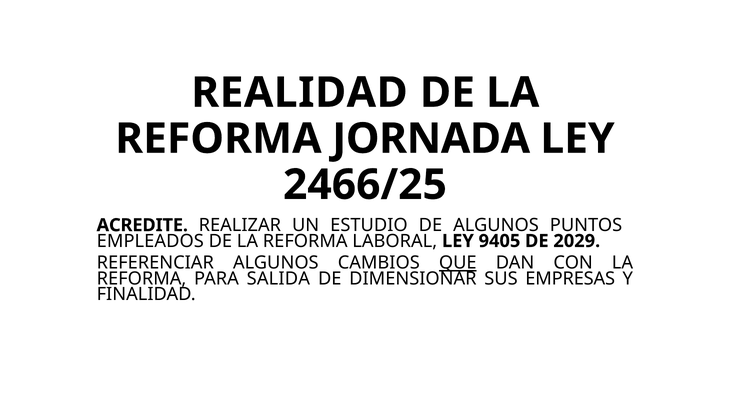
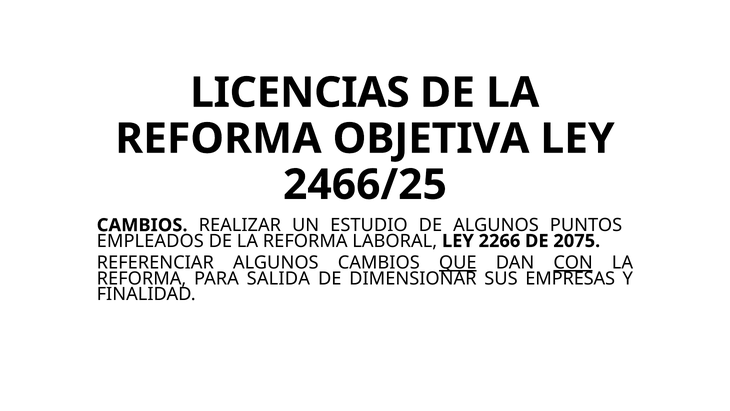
REALIDAD: REALIDAD -> LICENCIAS (300, 93)
JORNADA: JORNADA -> OBJETIVA (431, 139)
ACREDITE: ACREDITE -> CAMBIOS (142, 225)
9405: 9405 -> 2266 (499, 241)
2029: 2029 -> 2075 (577, 241)
CON underline: none -> present (573, 263)
